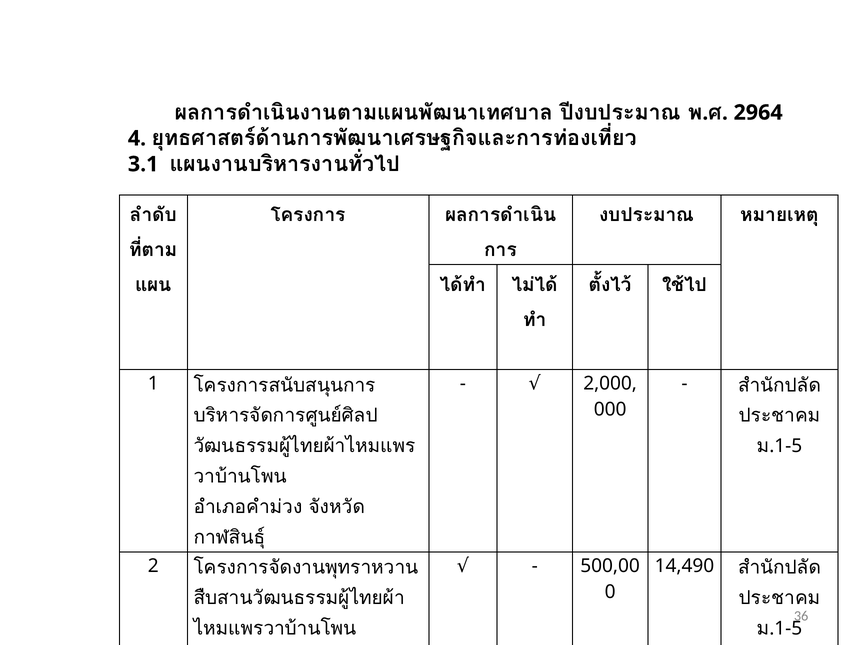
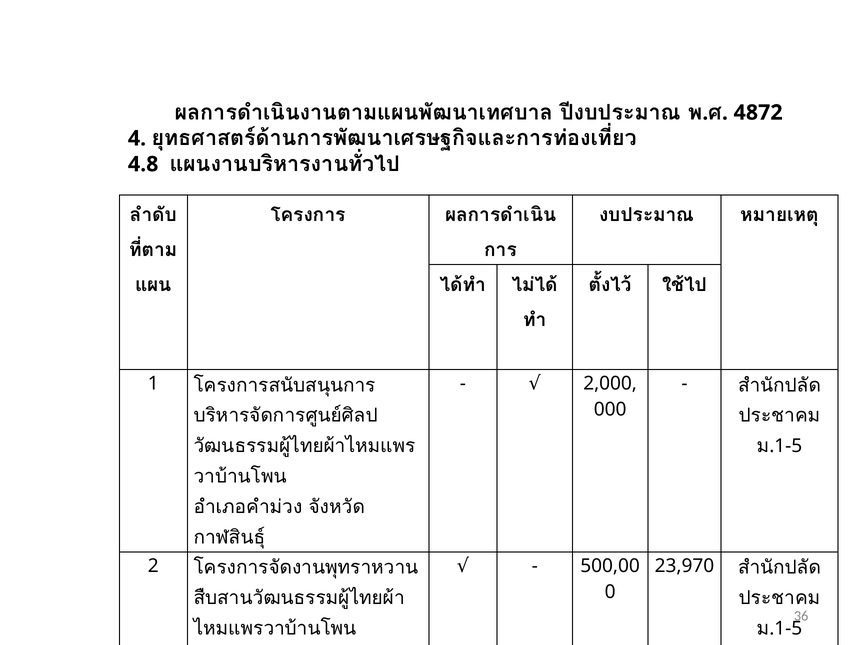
2964: 2964 -> 4872 (758, 113)
3.1: 3.1 -> 4.8 (143, 164)
14,490: 14,490 -> 23,970 (684, 566)
